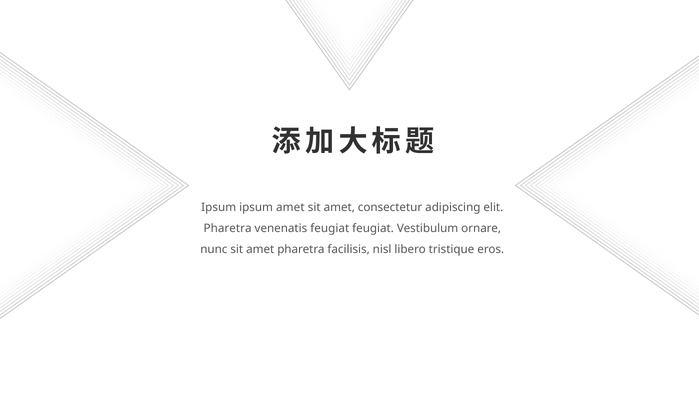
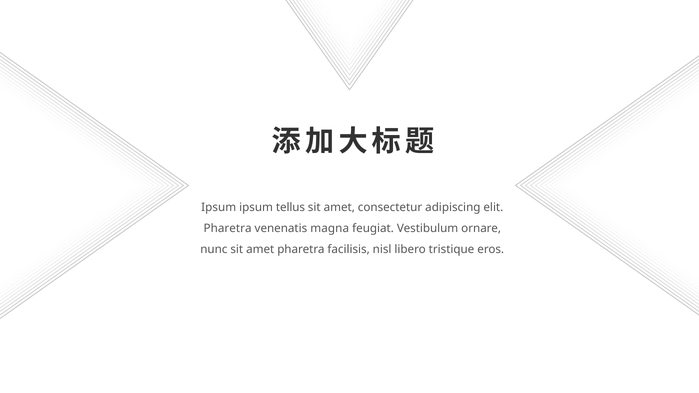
ipsum amet: amet -> tellus (290, 207)
venenatis feugiat: feugiat -> magna (330, 228)
